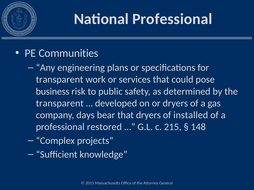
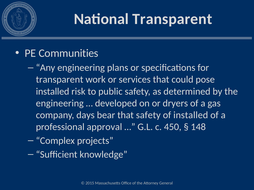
National Professional: Professional -> Transparent (172, 19)
business: business -> installed (53, 92)
transparent: transparent -> engineering (60, 103)
that dryers: dryers -> safety (148, 115)
restored: restored -> approval (104, 127)
215: 215 -> 450 (173, 127)
